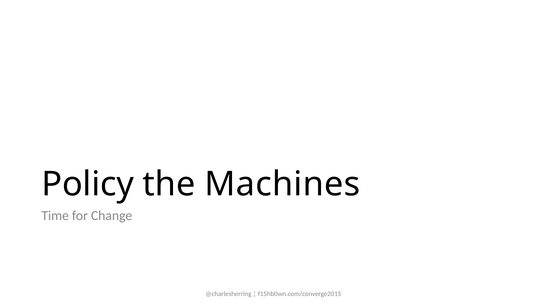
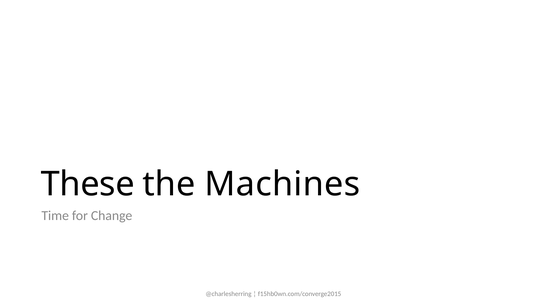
Policy: Policy -> These (88, 184)
